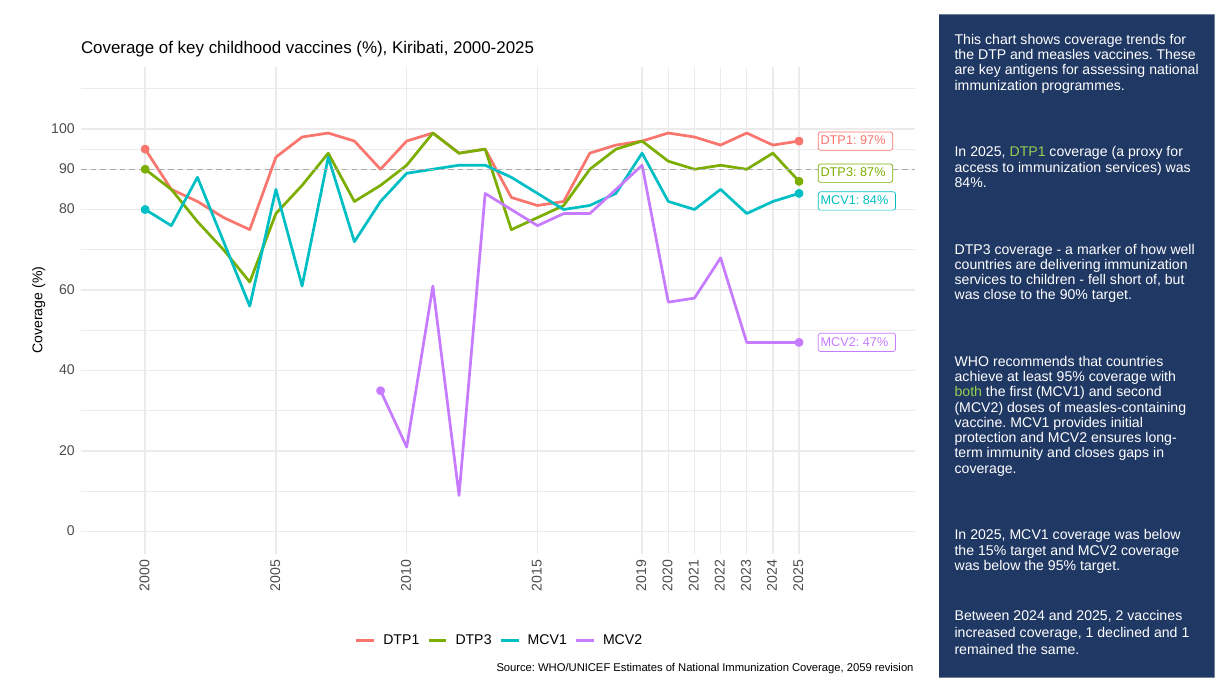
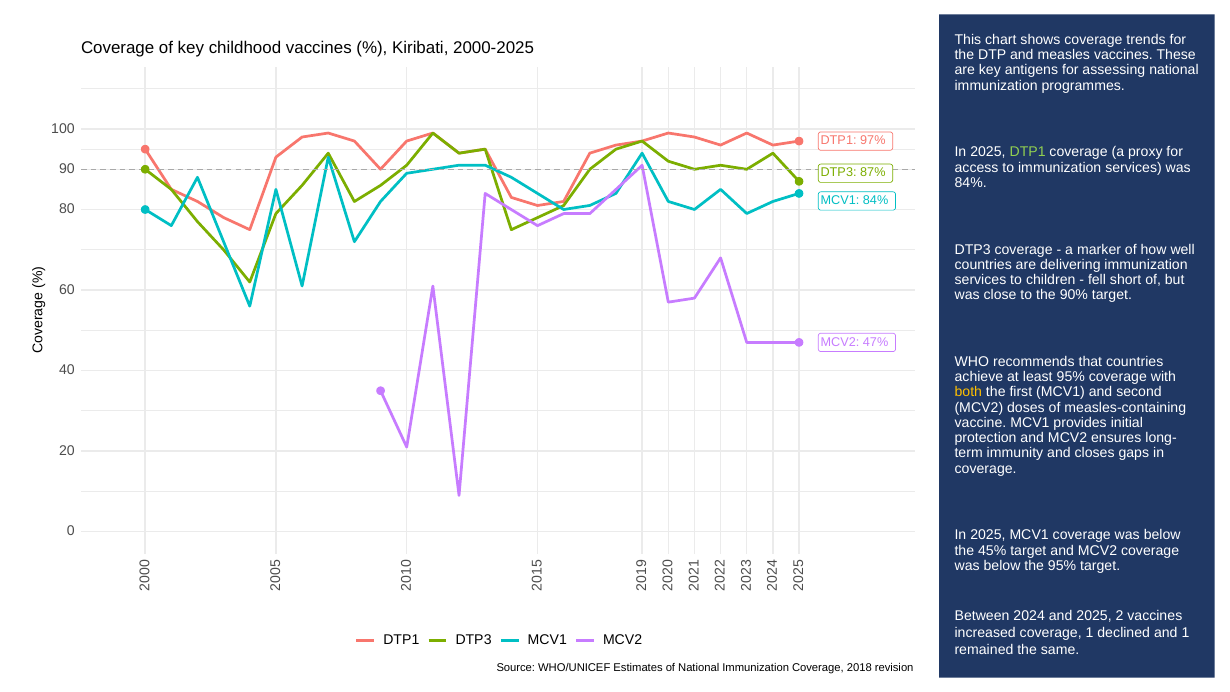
both colour: light green -> yellow (968, 392)
15%: 15% -> 45% (992, 550)
2059: 2059 -> 2018 (859, 668)
